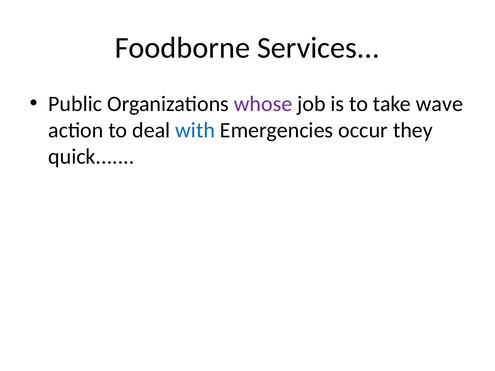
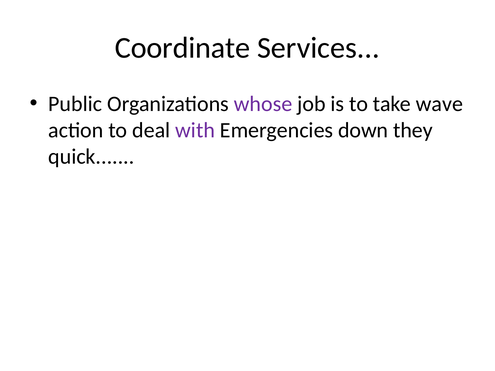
Foodborne: Foodborne -> Coordinate (183, 48)
with colour: blue -> purple (195, 130)
occur: occur -> down (363, 130)
